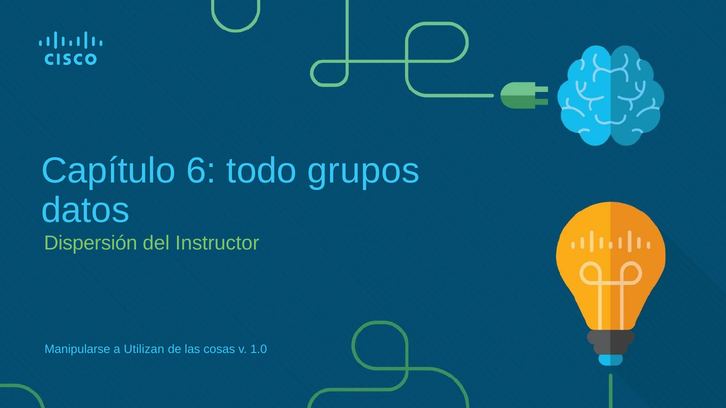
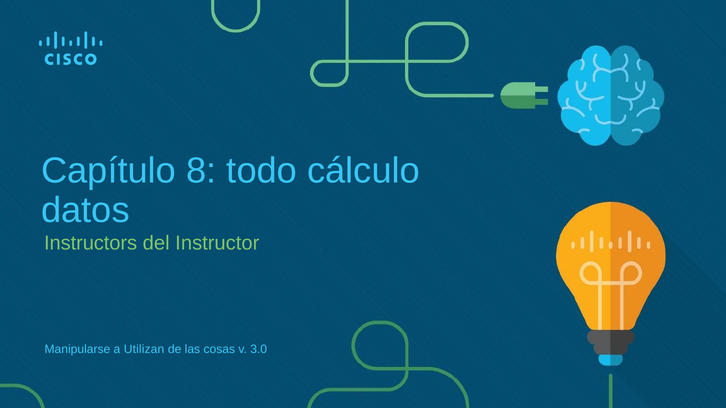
6: 6 -> 8 (201, 171)
grupos: grupos -> cálculo (364, 171)
Dispersión: Dispersión -> Instructors (91, 243)
1.0: 1.0 -> 3.0 (259, 349)
